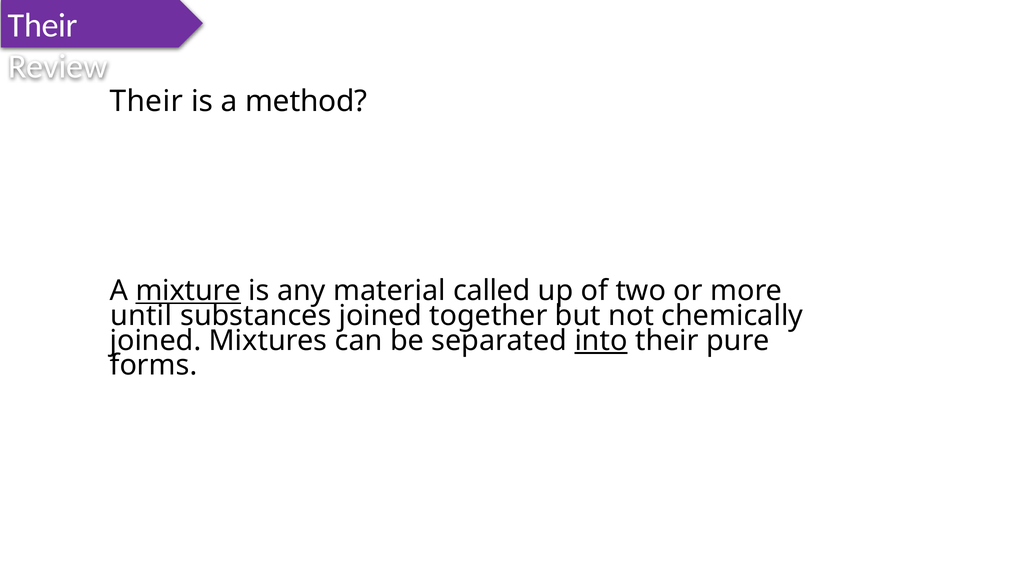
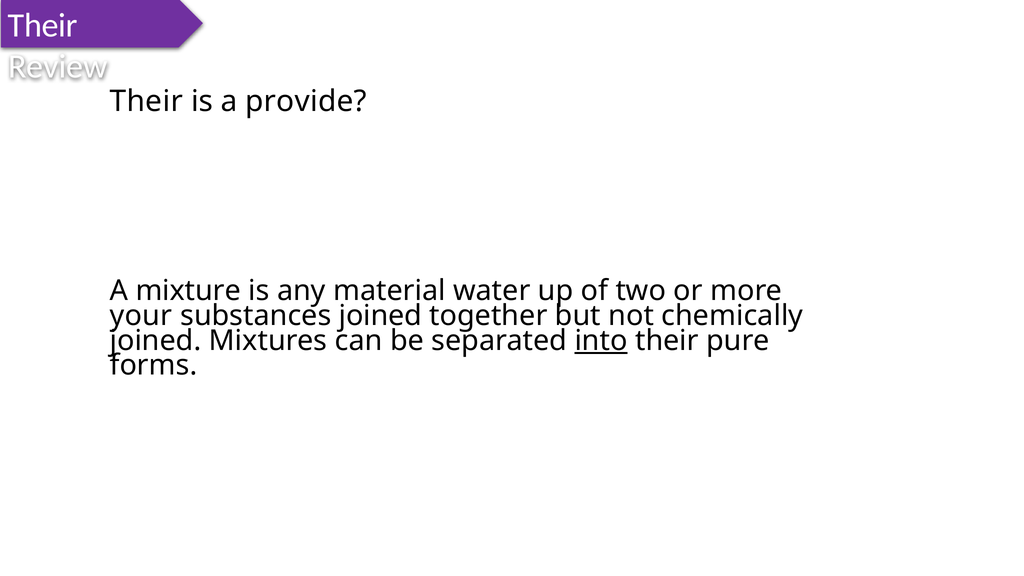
method: method -> provide (306, 101)
mixture underline: present -> none (188, 291)
called: called -> water (492, 291)
until: until -> your (141, 316)
